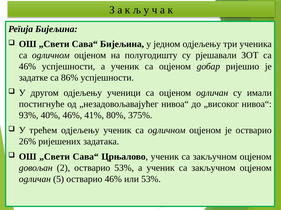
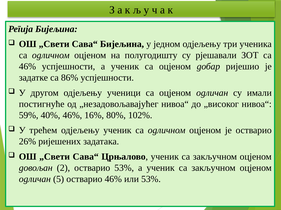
93%: 93% -> 59% (29, 116)
41%: 41% -> 16% (94, 116)
375%: 375% -> 102% (140, 116)
